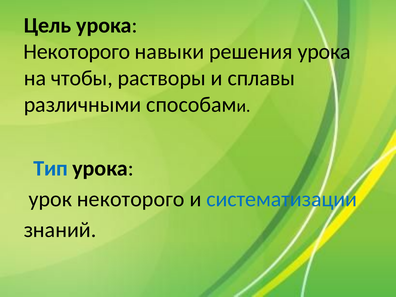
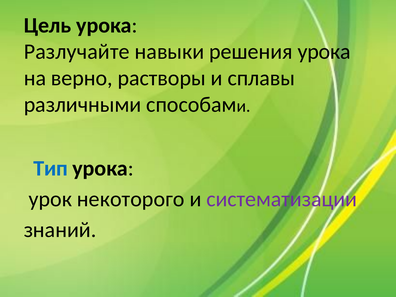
Некоторого: Некоторого -> Разлучайте (77, 52)
чтобы: чтобы -> верно (82, 78)
систематизации colour: blue -> purple (282, 199)
